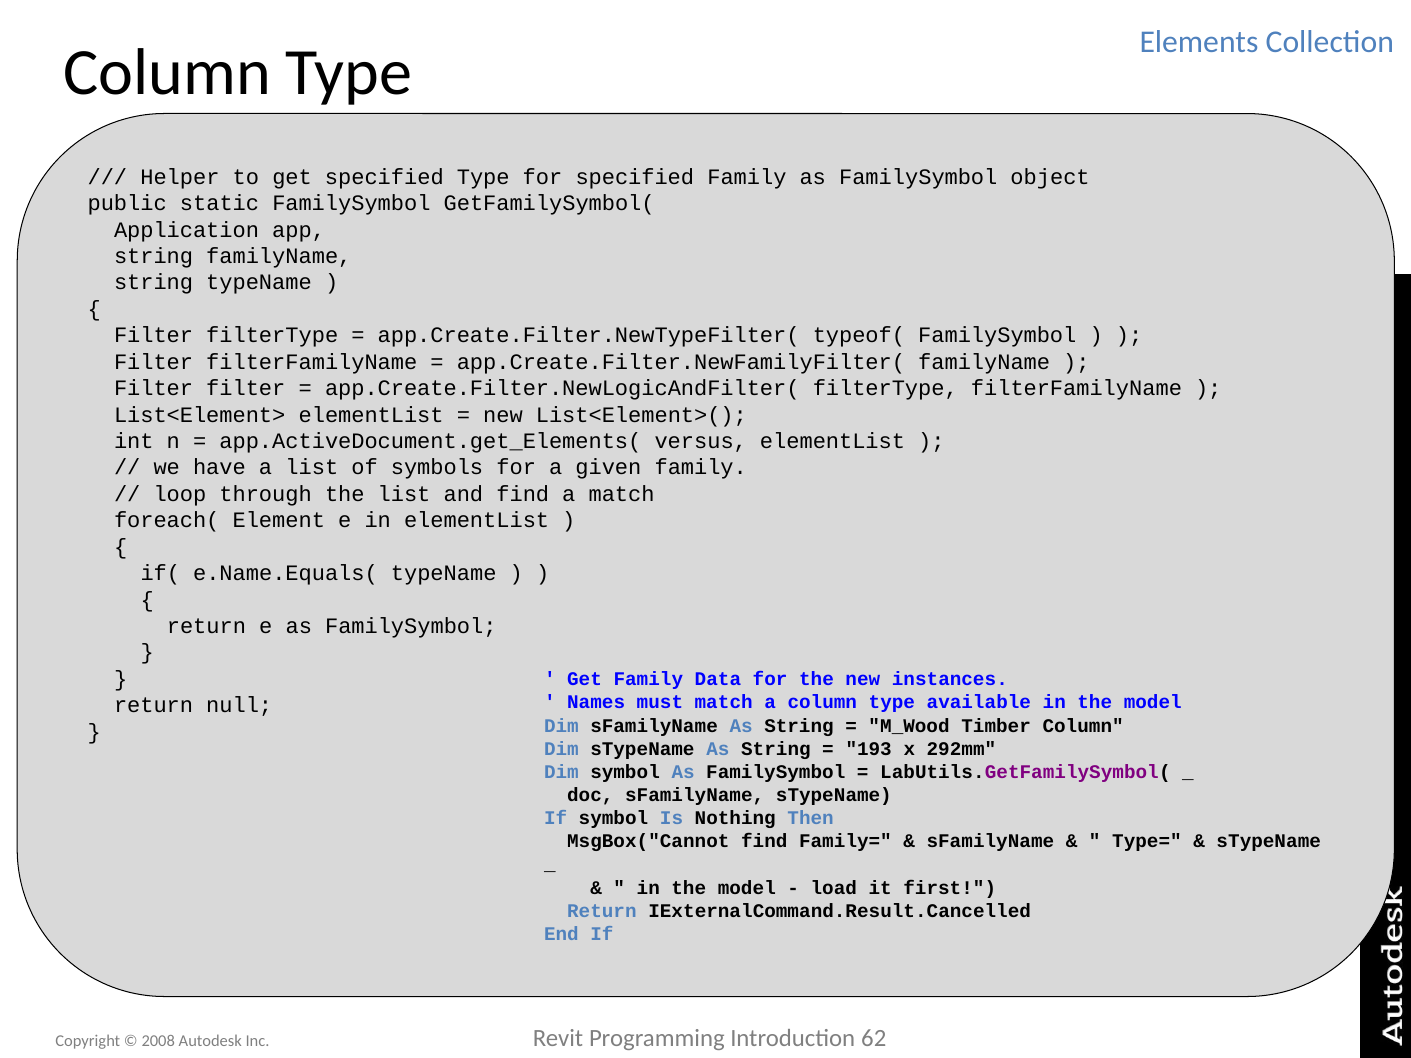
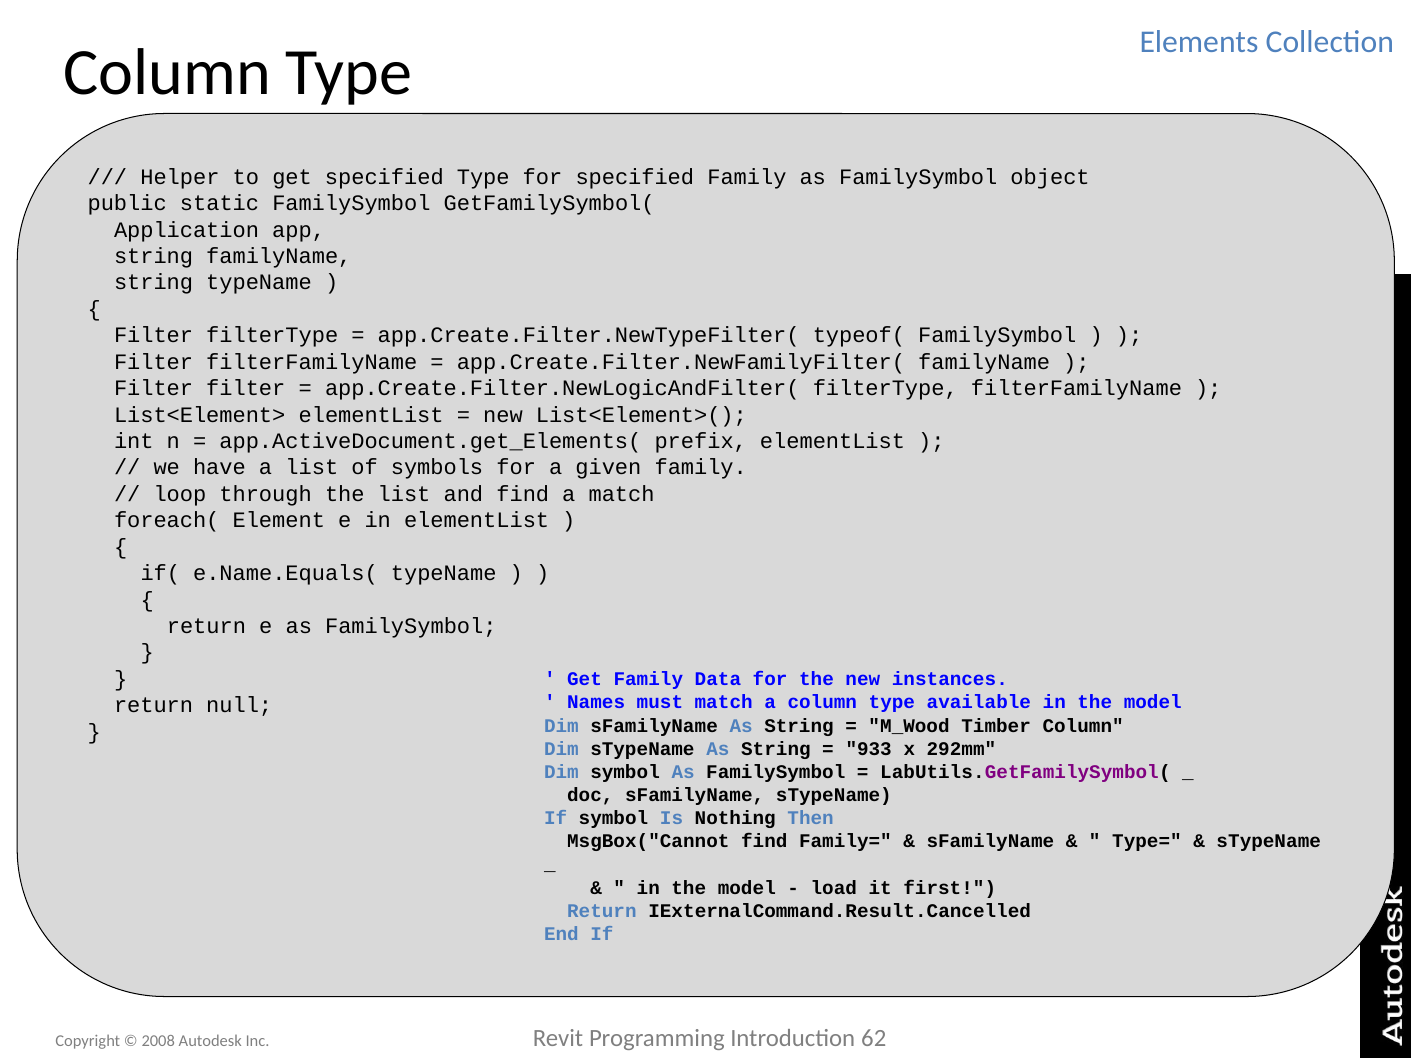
versus: versus -> prefix (701, 442)
193: 193 -> 933 (869, 749)
